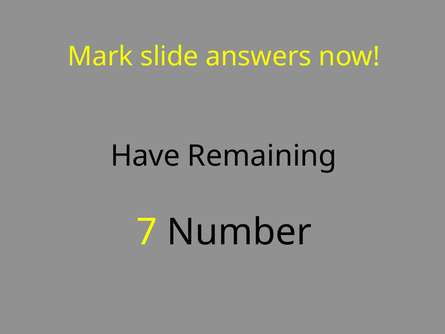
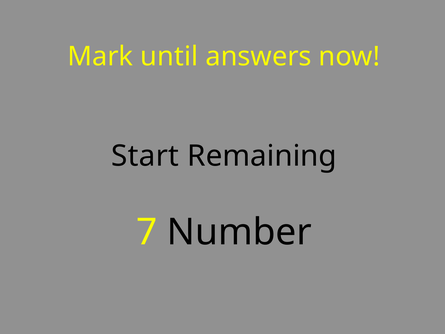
slide: slide -> until (169, 56)
Have: Have -> Start (145, 156)
